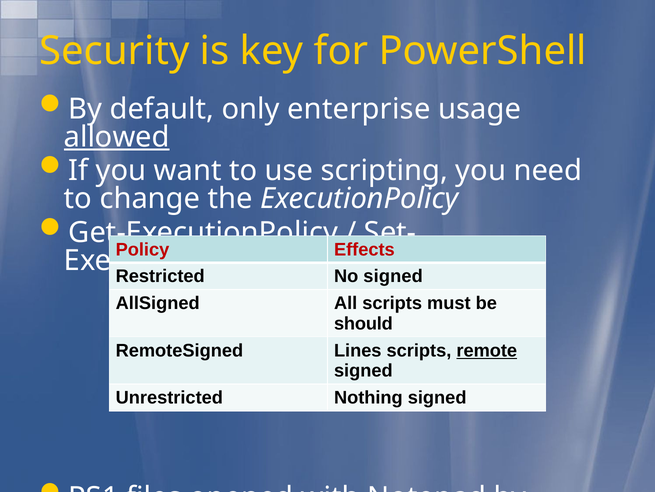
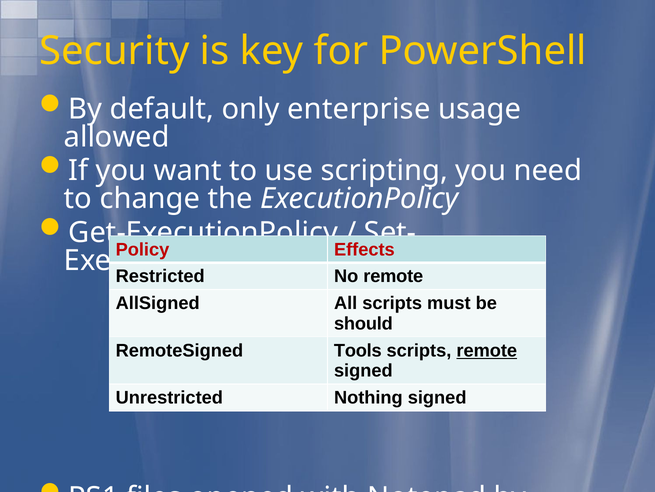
allowed underline: present -> none (117, 137)
No signed: signed -> remote (393, 276)
Lines: Lines -> Tools (358, 350)
